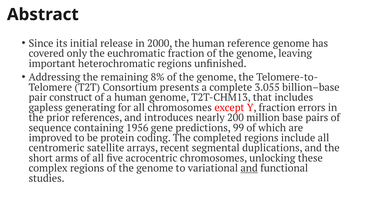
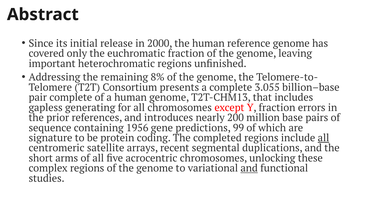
pair construct: construct -> complete (71, 98)
improved: improved -> signature (50, 138)
all underline: none -> present (324, 138)
